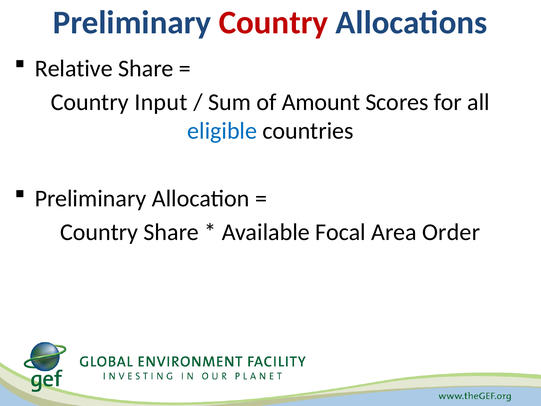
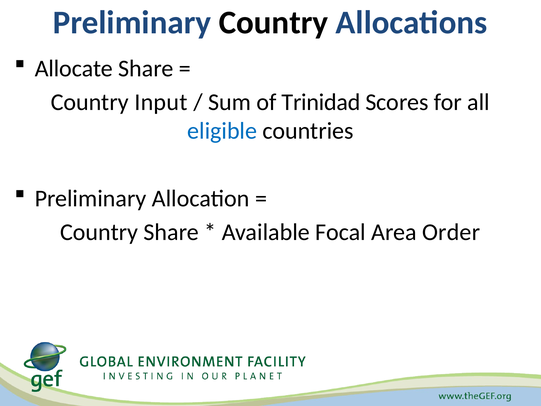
Country colour: red -> black (273, 23)
Relative: Relative -> Allocate (74, 68)
Amount: Amount -> Trinidad (321, 102)
